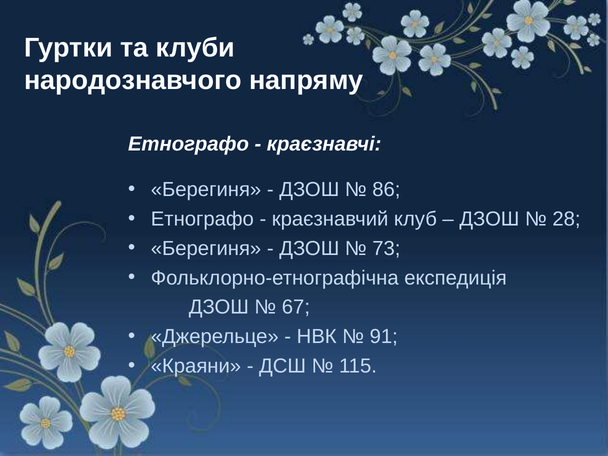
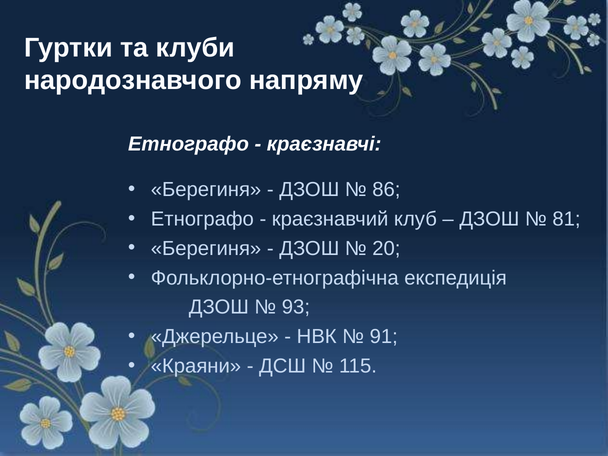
28: 28 -> 81 (566, 219)
73: 73 -> 20 (386, 248)
67: 67 -> 93 (296, 307)
